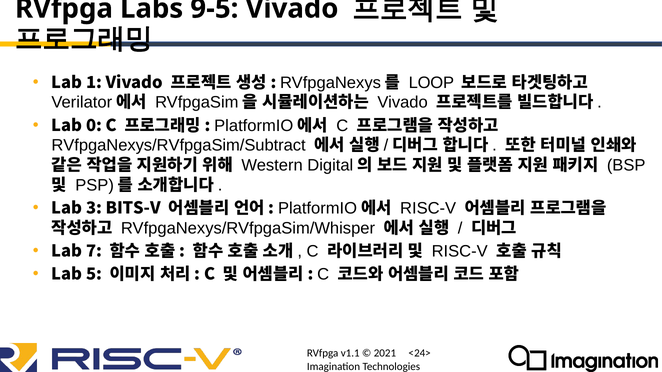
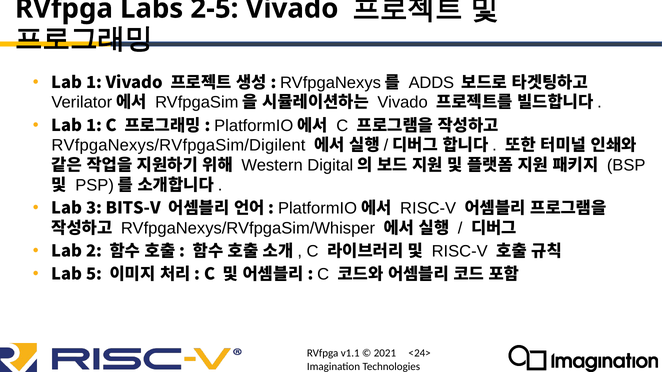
9-5: 9-5 -> 2-5 (214, 9)
LOOP: LOOP -> ADDS (431, 83)
0: 0 -> 1 (94, 126)
RVfpgaNexys/RVfpgaSim/Subtract: RVfpgaNexys/RVfpgaSim/Subtract -> RVfpgaNexys/RVfpgaSim/Digilent (178, 146)
7: 7 -> 2 (94, 251)
